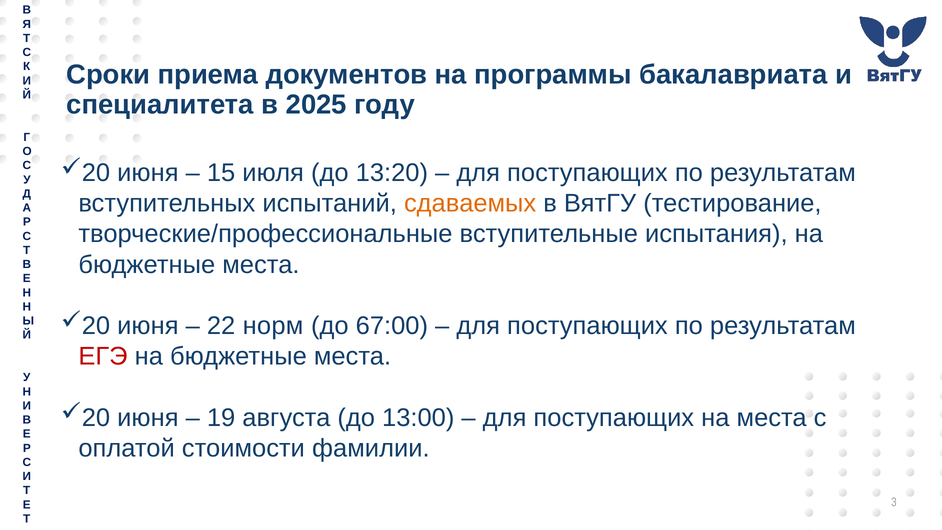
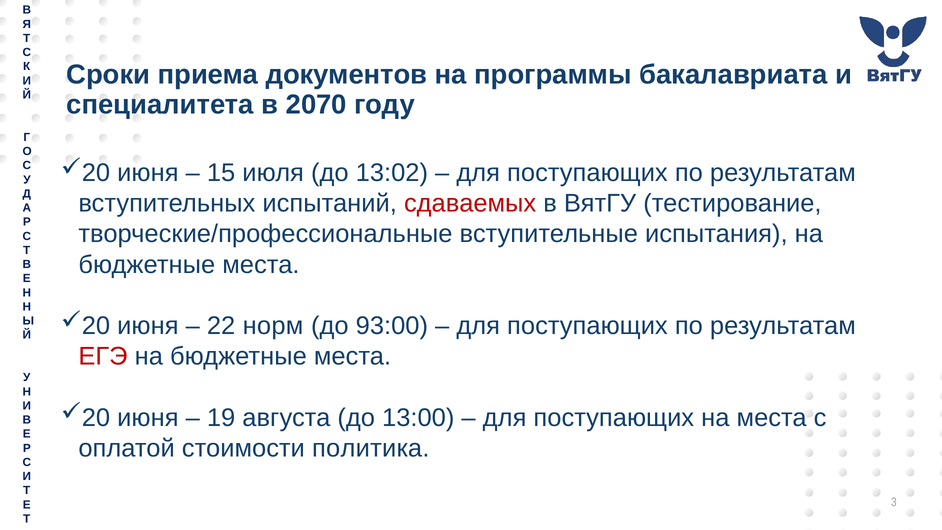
2025: 2025 -> 2070 (316, 105)
13:20: 13:20 -> 13:02 (392, 173)
сдаваемых colour: orange -> red (470, 203)
67:00: 67:00 -> 93:00 (392, 326)
фамилии: фамилии -> политика (371, 448)
